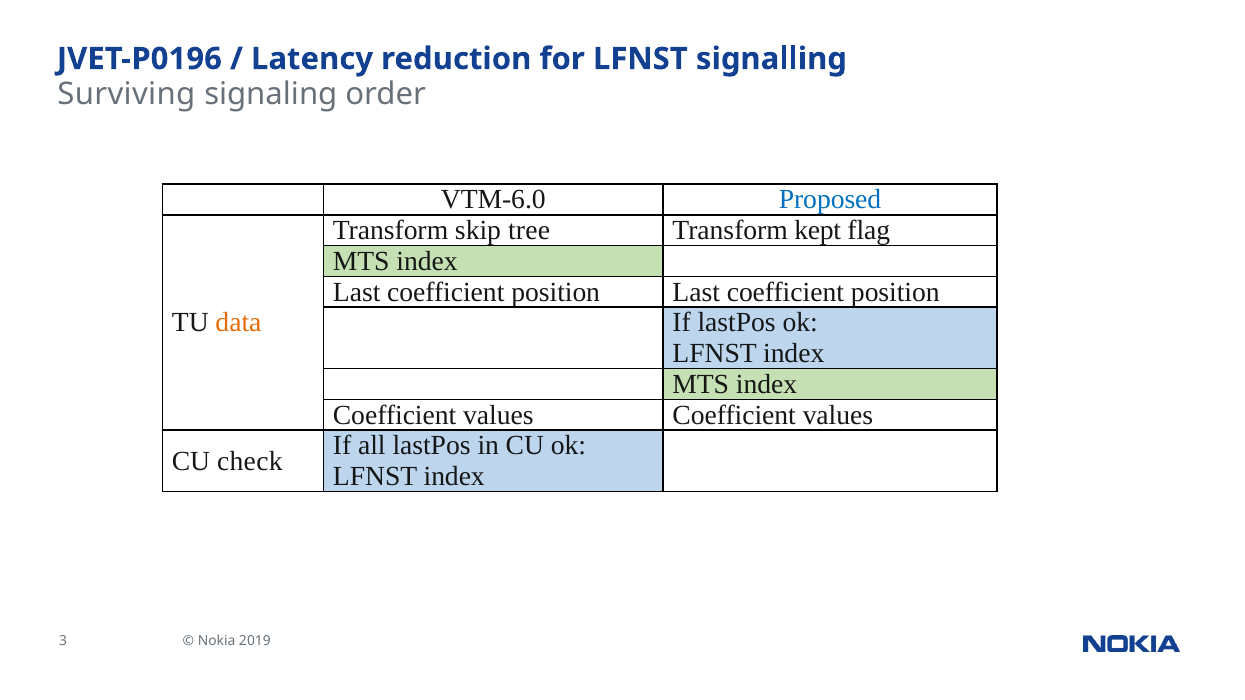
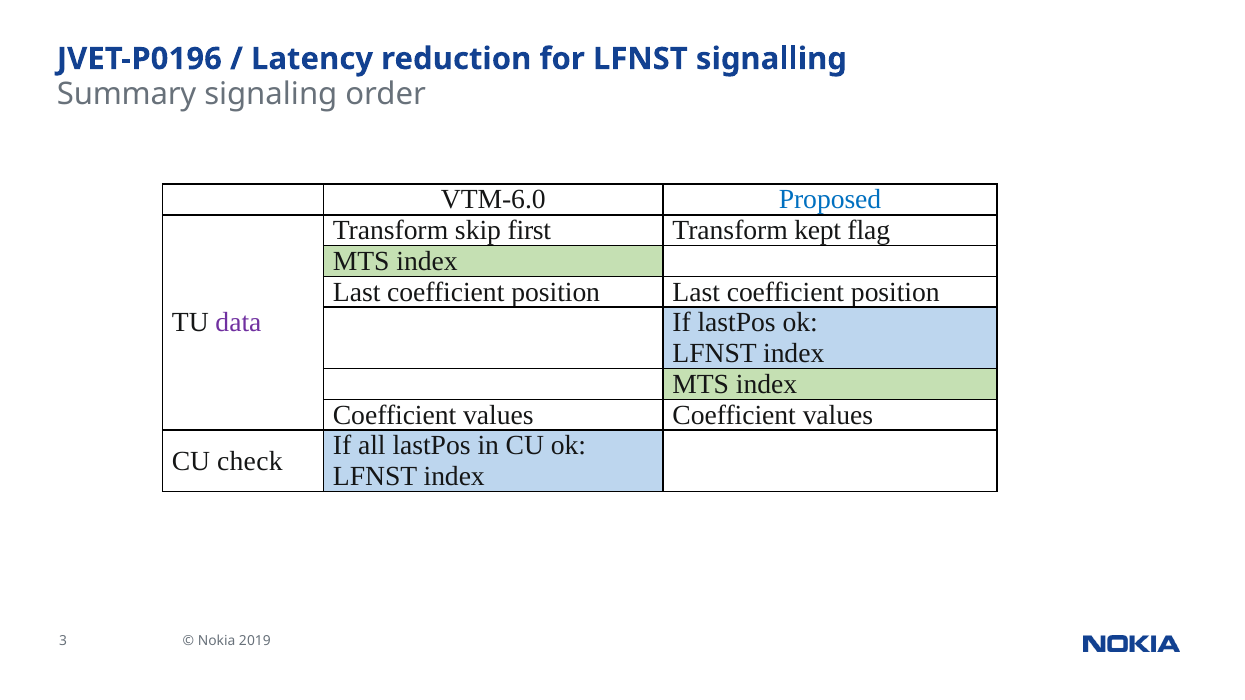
Surviving: Surviving -> Summary (127, 94)
tree: tree -> first (529, 231)
data colour: orange -> purple (238, 323)
